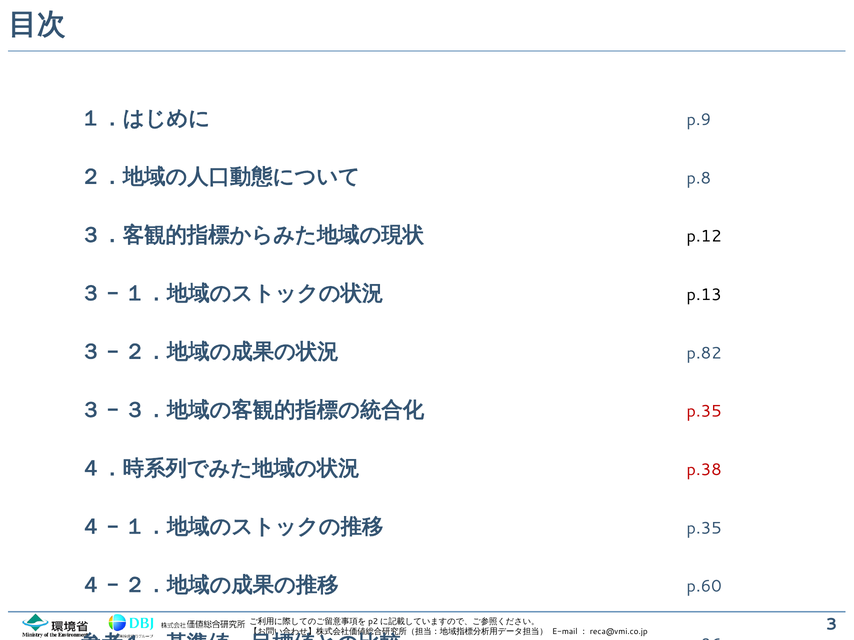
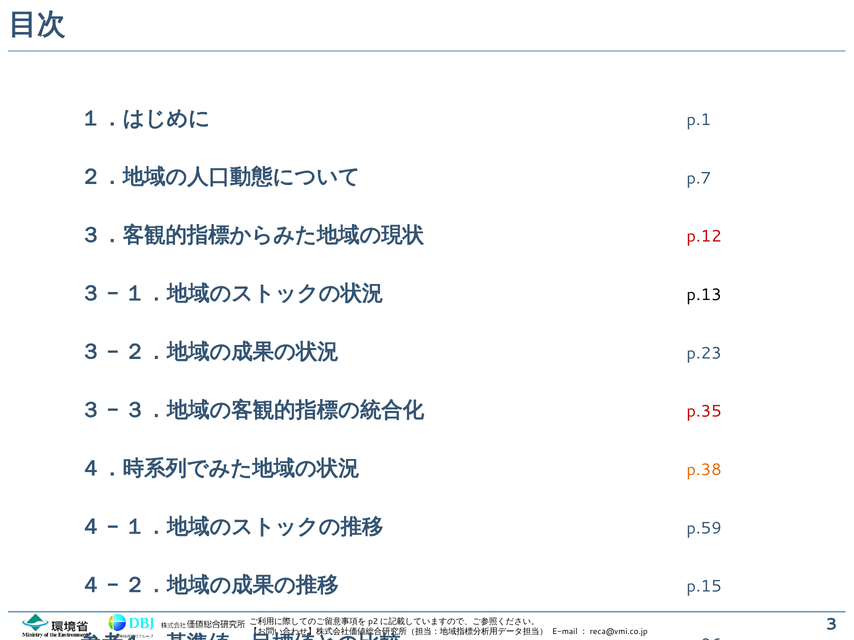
p.9: p.9 -> p.1 (699, 120)
p.8: p.8 -> p.7 (699, 178)
p.12 colour: black -> red (704, 237)
p.82: p.82 -> p.23 (704, 353)
p.38 colour: red -> orange (704, 470)
p.35: p.35 -> p.59 (704, 528)
p.60: p.60 -> p.15 (704, 587)
